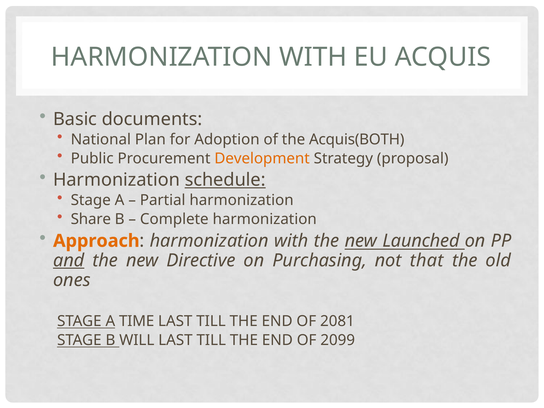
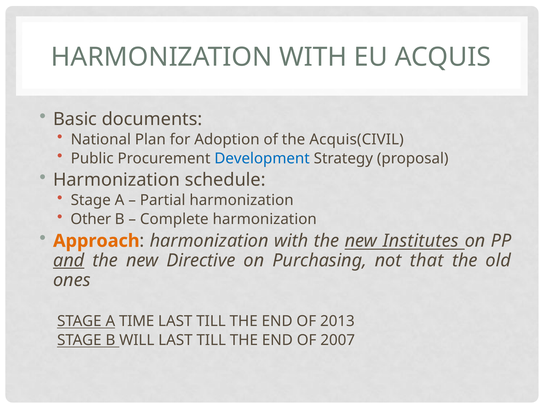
Acquis(BOTH: Acquis(BOTH -> Acquis(CIVIL (357, 139)
Development colour: orange -> blue (262, 158)
schedule underline: present -> none (225, 180)
Share: Share -> Other (91, 219)
Launched: Launched -> Institutes (421, 241)
2081: 2081 -> 2013 (337, 321)
2099: 2099 -> 2007 (338, 340)
